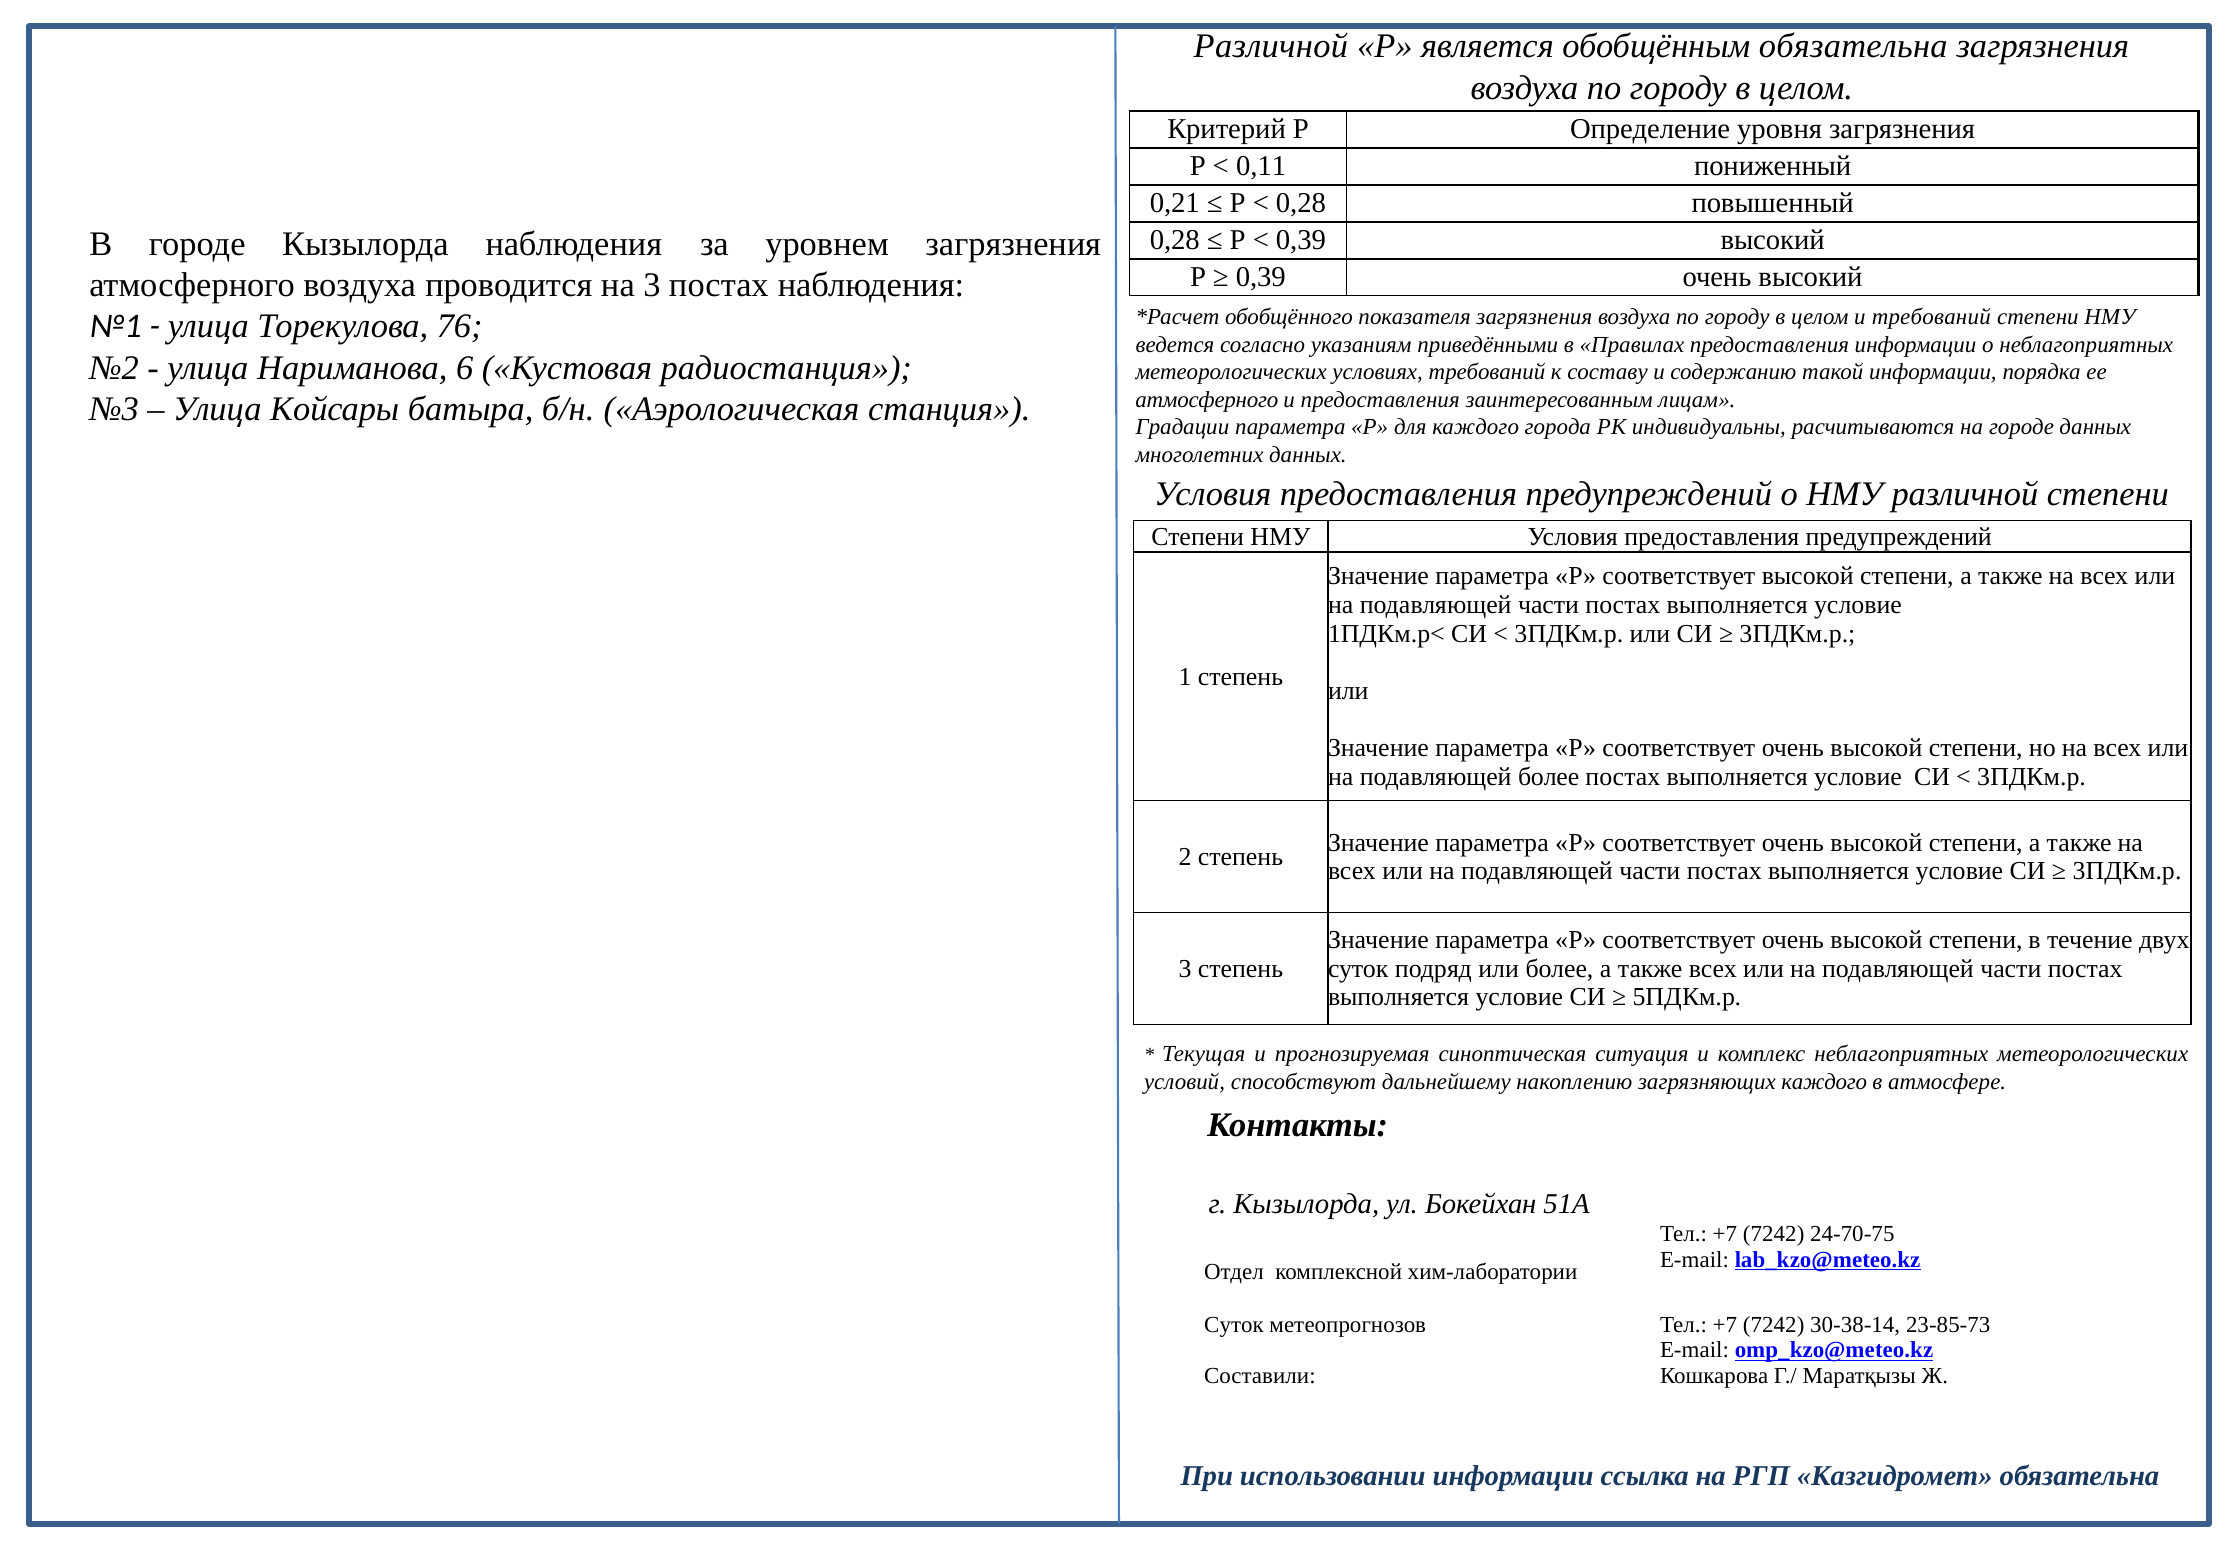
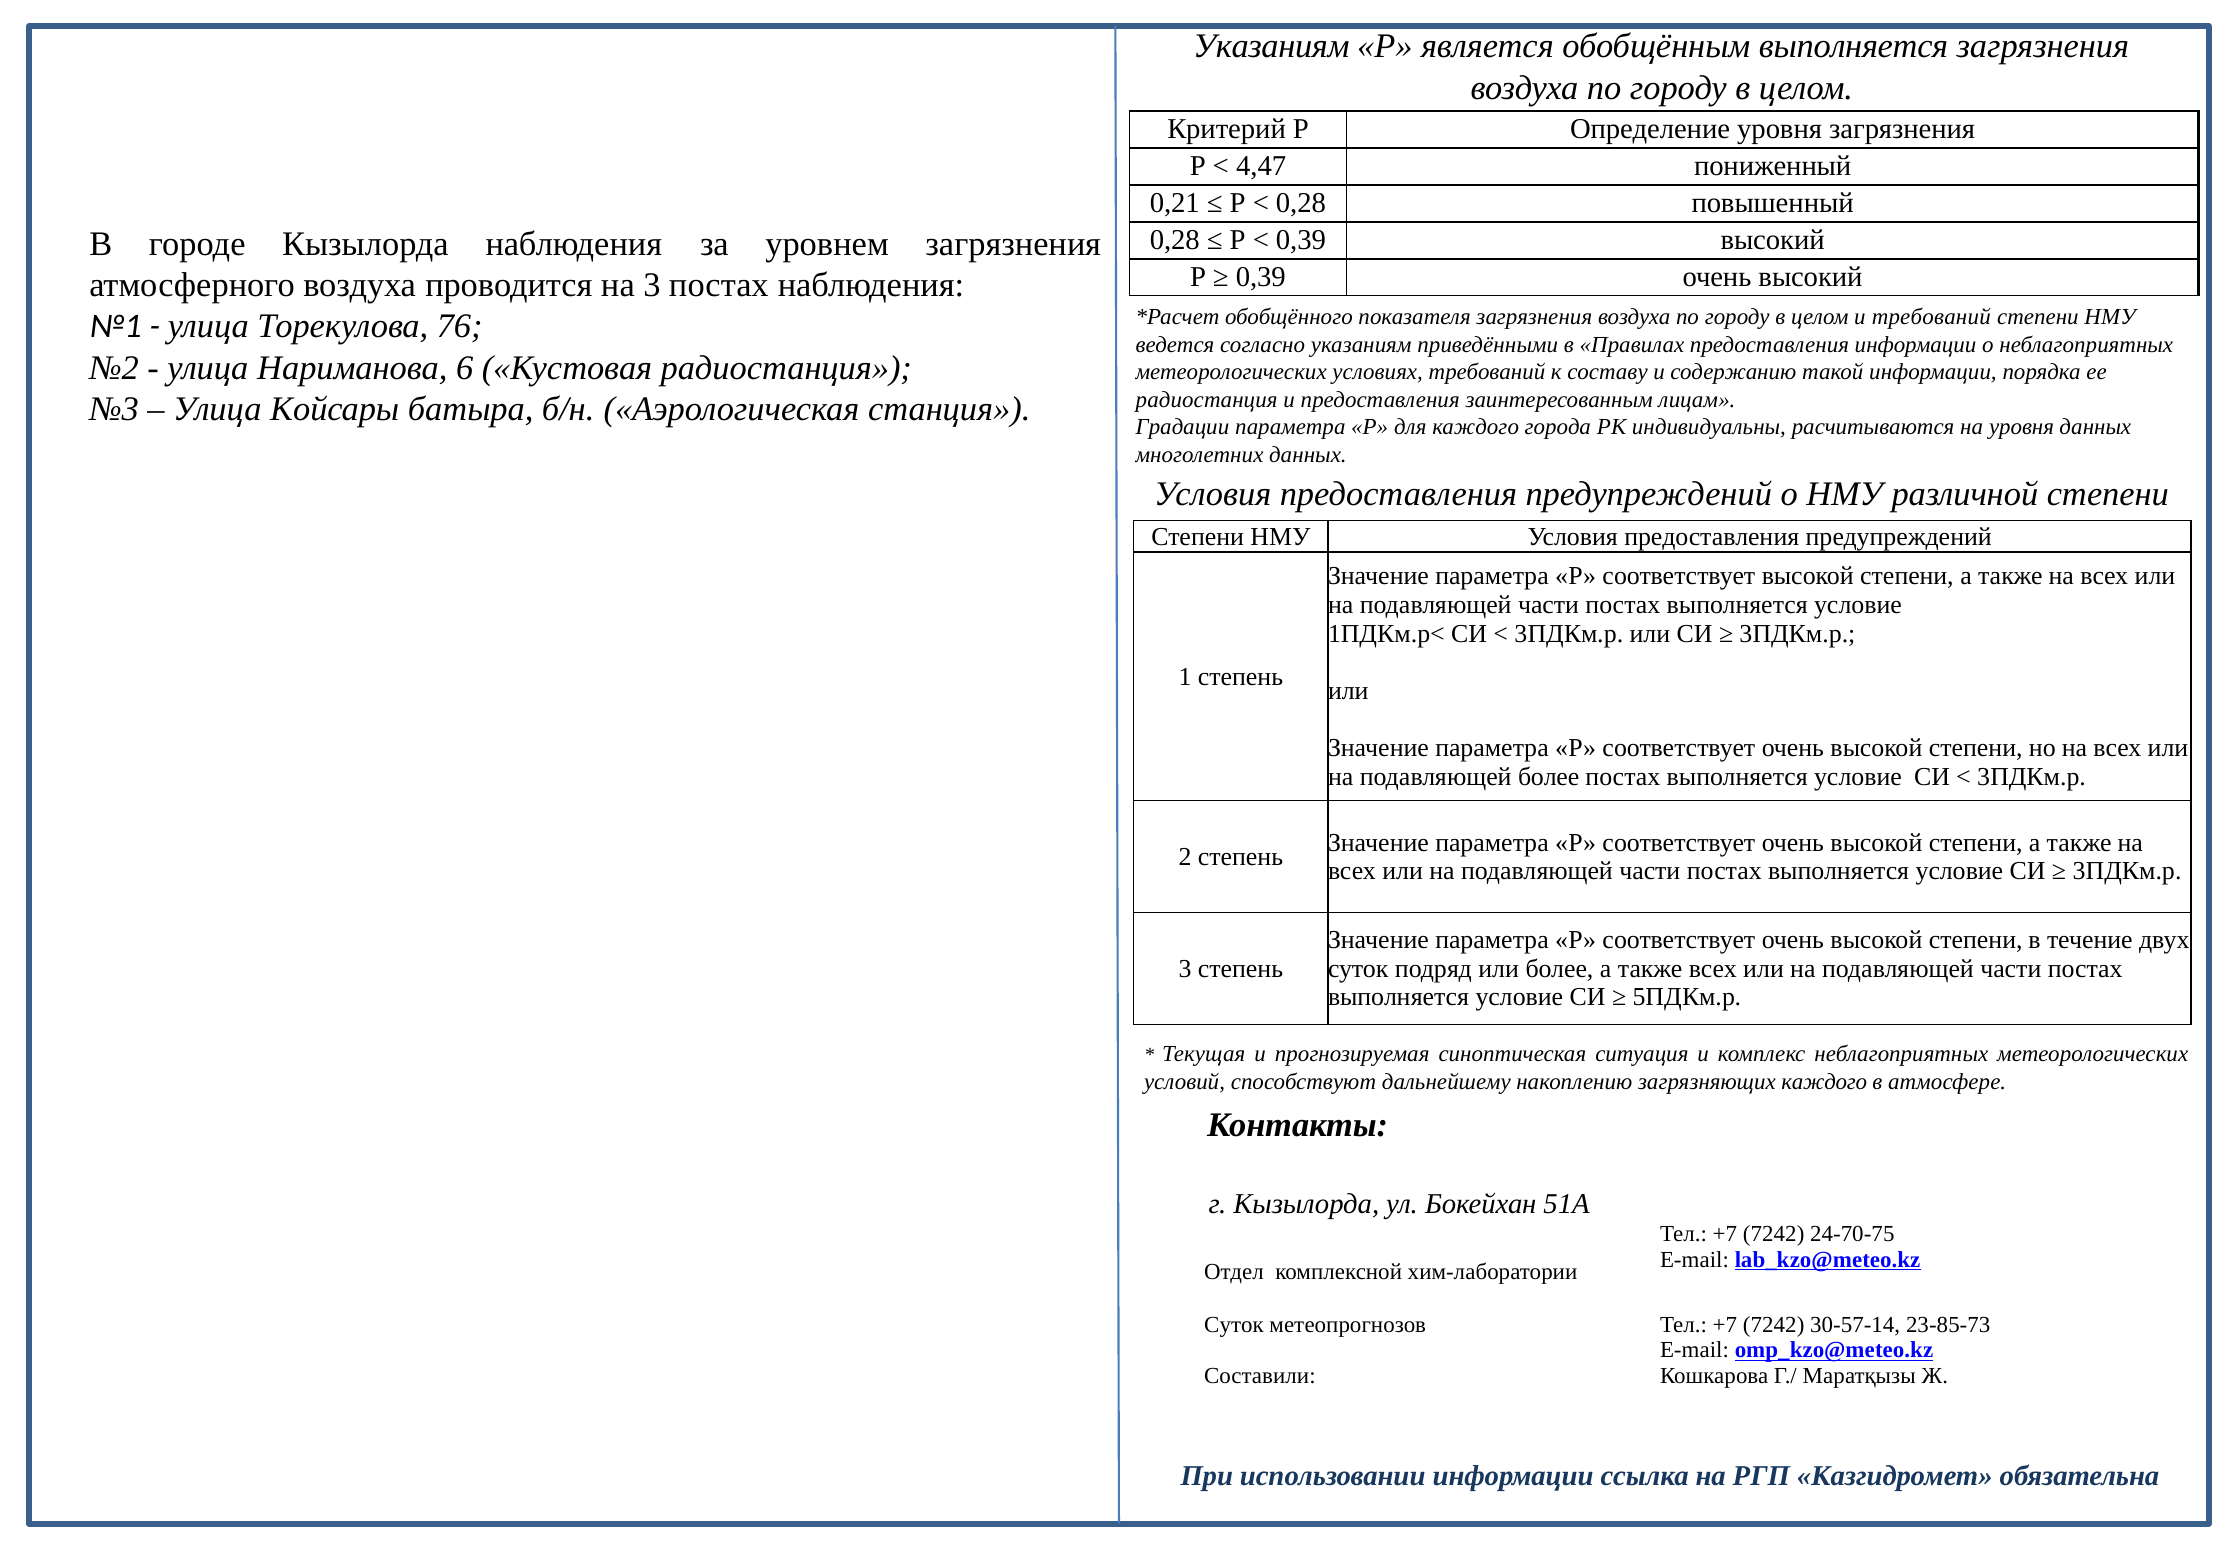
Различной: Различной -> Указаниям (1271, 47)
обобщённым обязательна: обязательна -> выполняется (1854, 47)
0,11: 0,11 -> 4,47 (1261, 166)
атмосферного: атмосферного -> радиостанция (1207, 400)
на городе: городе -> уровня (2022, 427)
30-38-14: 30-38-14 -> 30-57-14 (1855, 1324)
